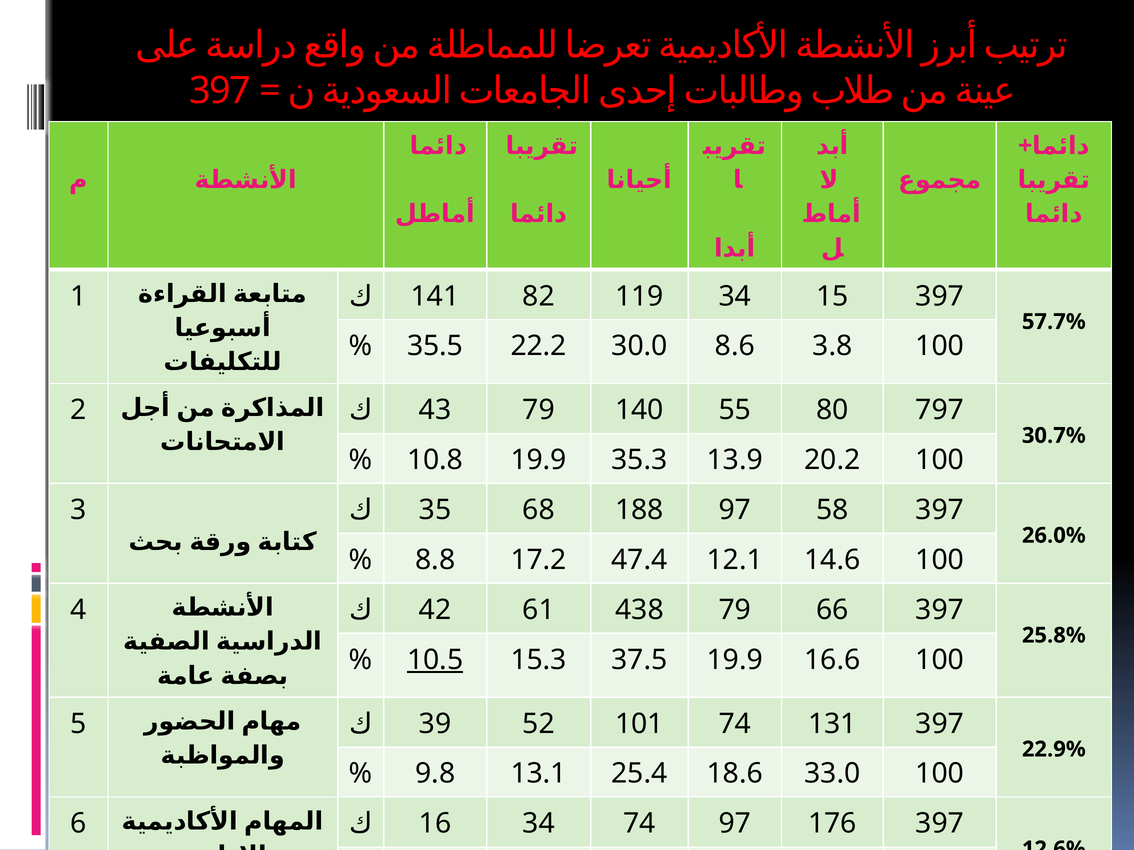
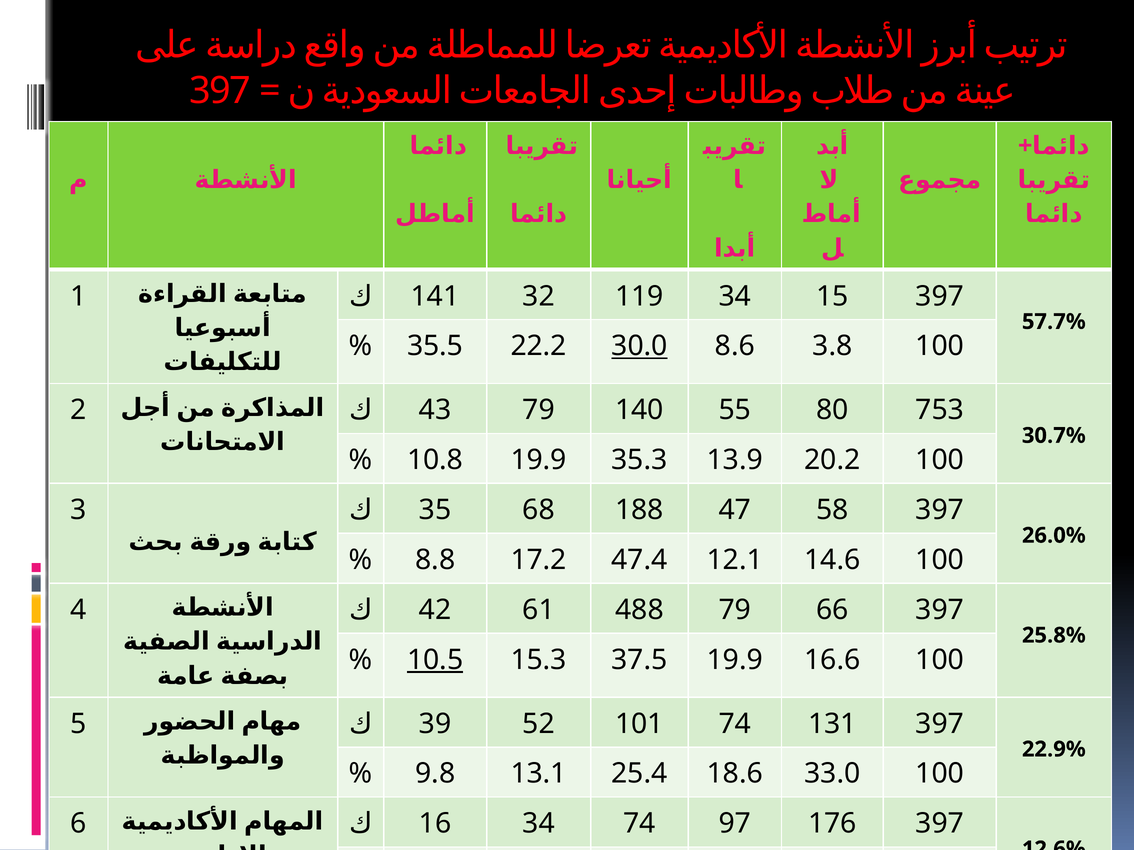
82: 82 -> 32 (539, 296)
30.0 underline: none -> present (639, 346)
797: 797 -> 753 (940, 410)
188 97: 97 -> 47 (735, 510)
438: 438 -> 488 (639, 610)
